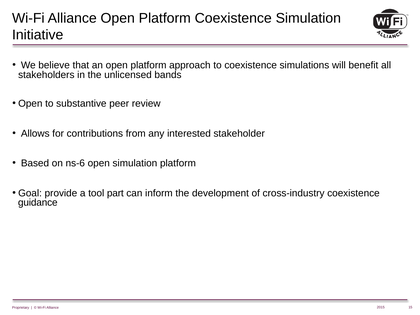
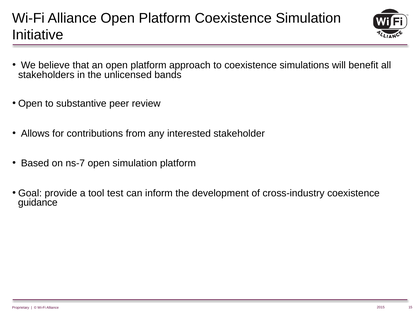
ns-6: ns-6 -> ns-7 (75, 163)
part: part -> test (115, 193)
